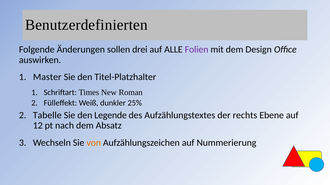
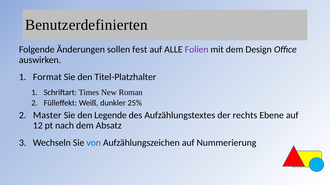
drei: drei -> fest (140, 50)
Master: Master -> Format (47, 77)
Tabelle: Tabelle -> Master (47, 116)
von colour: orange -> blue (94, 143)
